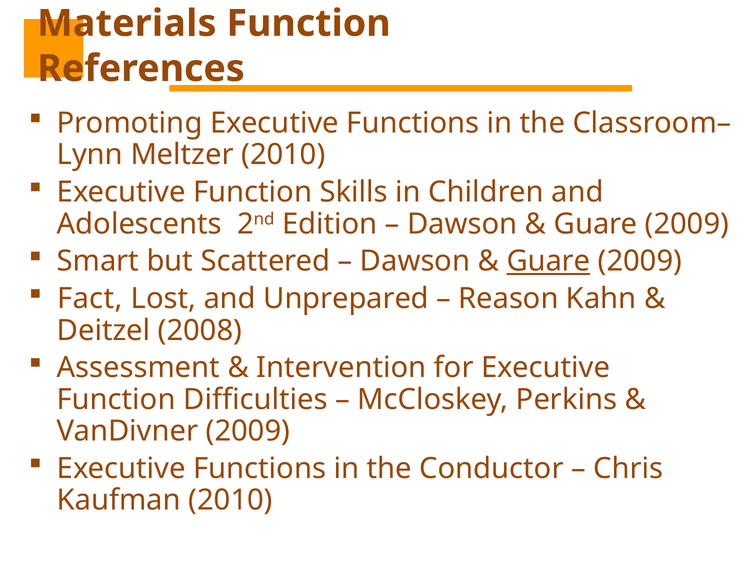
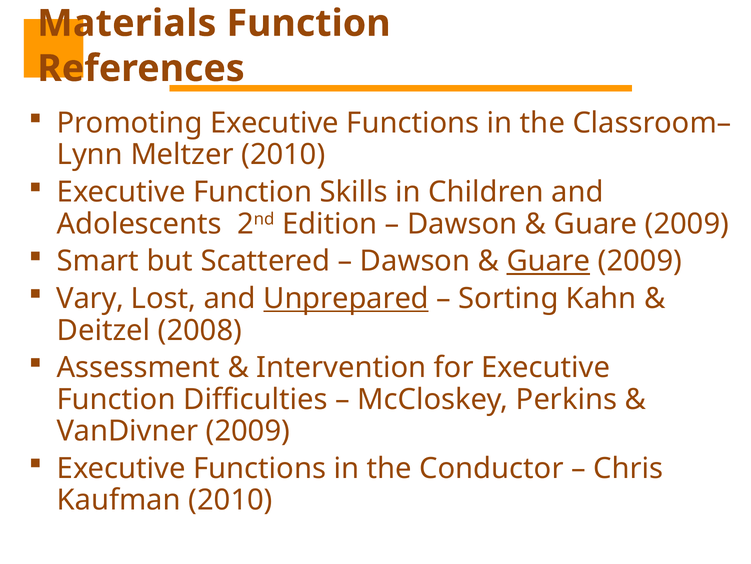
Fact: Fact -> Vary (90, 298)
Unprepared underline: none -> present (346, 298)
Reason: Reason -> Sorting (508, 298)
